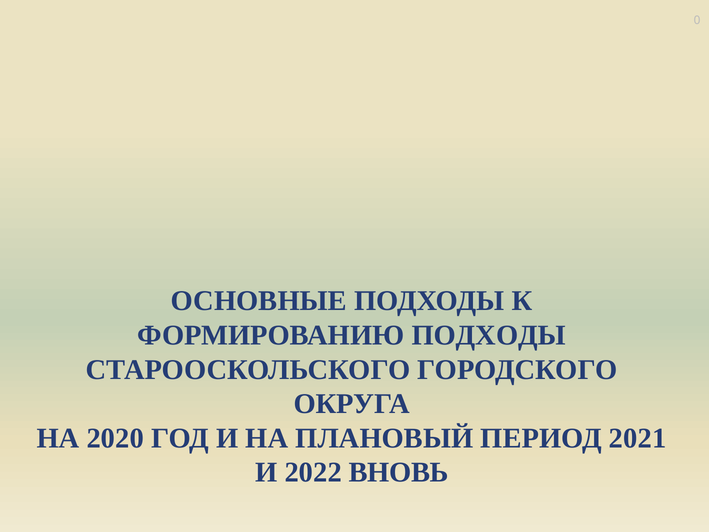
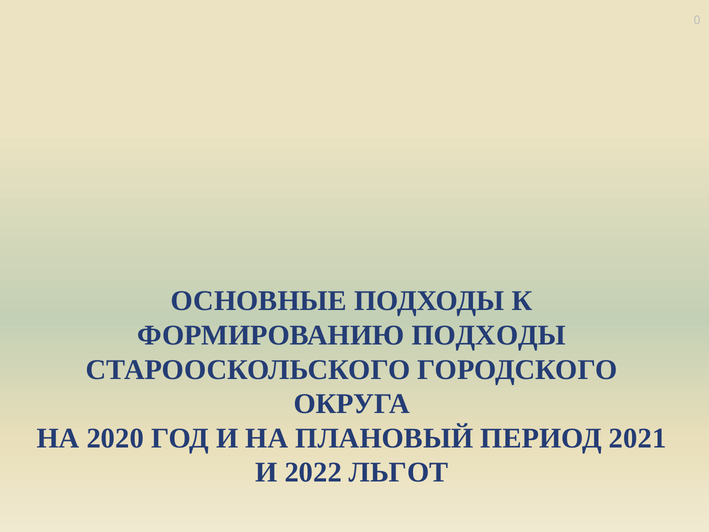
ВНОВЬ: ВНОВЬ -> ЛЬГОТ (399, 472)
